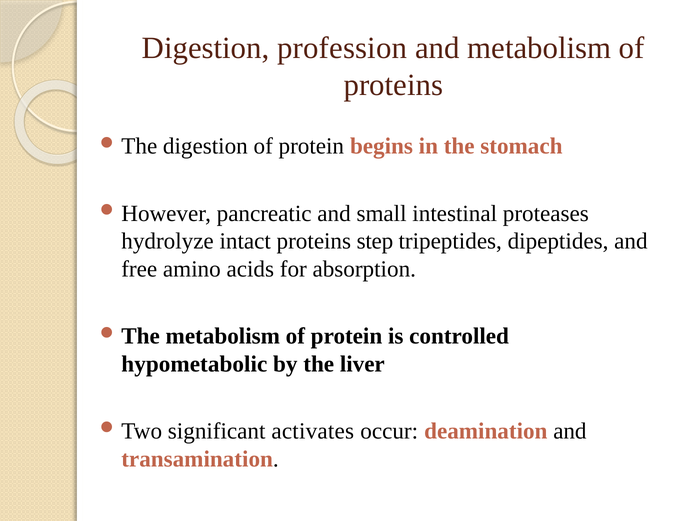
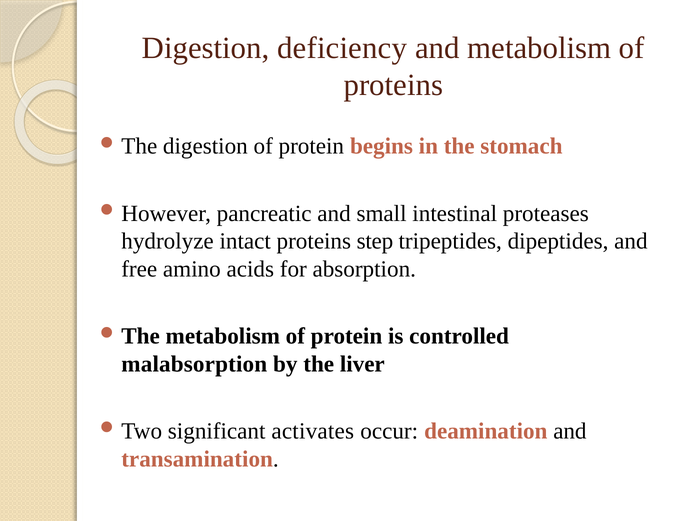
profession: profession -> deficiency (342, 48)
hypometabolic: hypometabolic -> malabsorption (194, 364)
